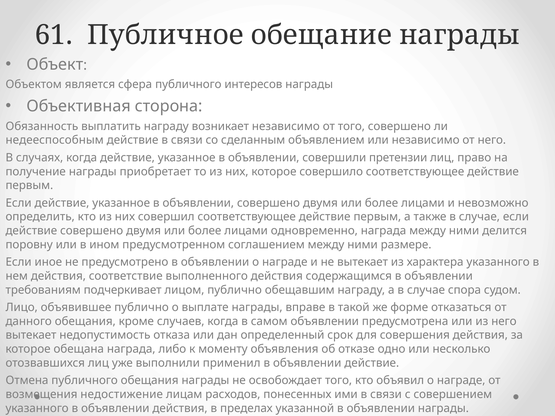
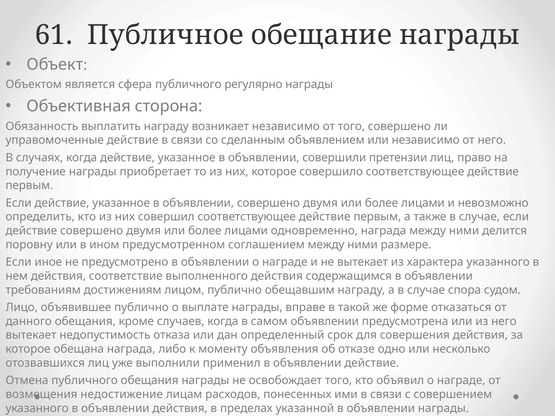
интересов: интересов -> регулярно (253, 84)
недееспособным: недееспособным -> управомоченные (55, 140)
подчеркивает: подчеркивает -> достижениям (123, 290)
